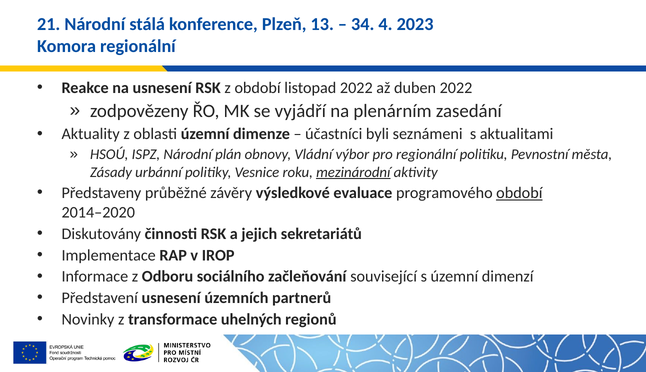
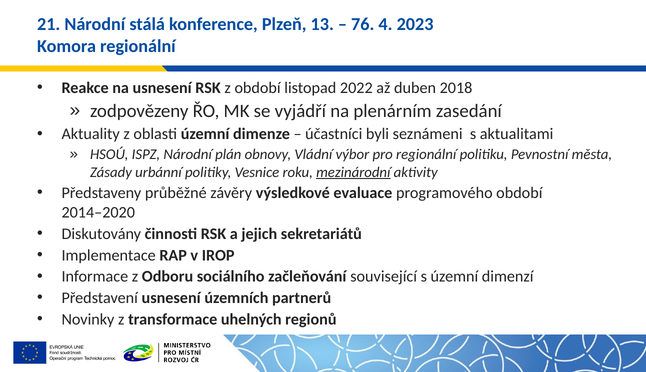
34: 34 -> 76 (363, 24)
duben 2022: 2022 -> 2018 (456, 88)
období underline: present -> none (519, 193)
